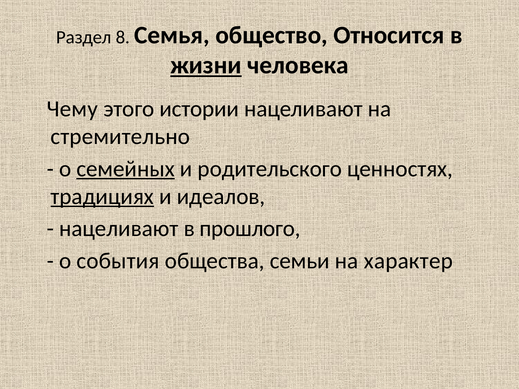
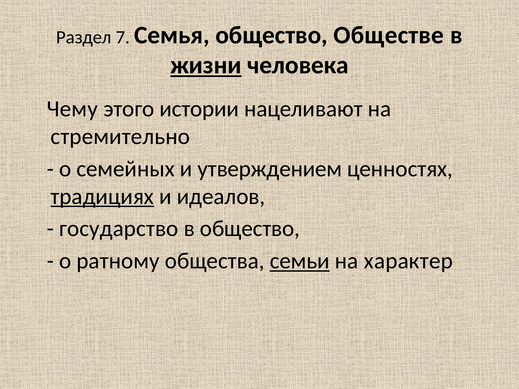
8: 8 -> 7 (123, 37)
Относится: Относится -> Обществе (389, 35)
семейных underline: present -> none (126, 169)
родительского: родительского -> утверждением (270, 169)
нацеливают: нацеливают -> государство (119, 229)
в прошлого: прошлого -> общество (250, 229)
события: события -> ратному (118, 261)
семьи underline: none -> present (300, 261)
